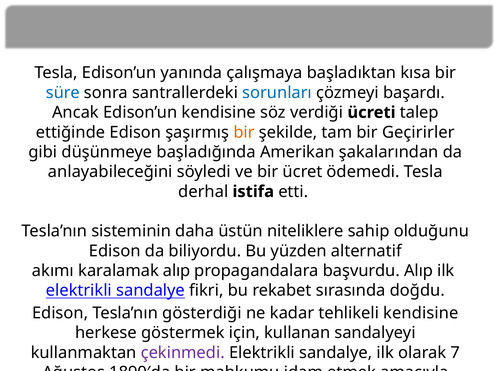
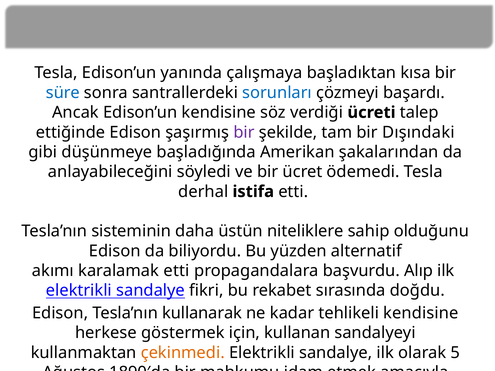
bir colour: orange -> purple (244, 132)
Geçirirler: Geçirirler -> Dışındaki (418, 132)
karalamak alıp: alıp -> etti (177, 271)
gösterdiği: gösterdiği -> kullanarak (202, 313)
çekinmedi colour: purple -> orange (183, 353)
7: 7 -> 5 (455, 353)
